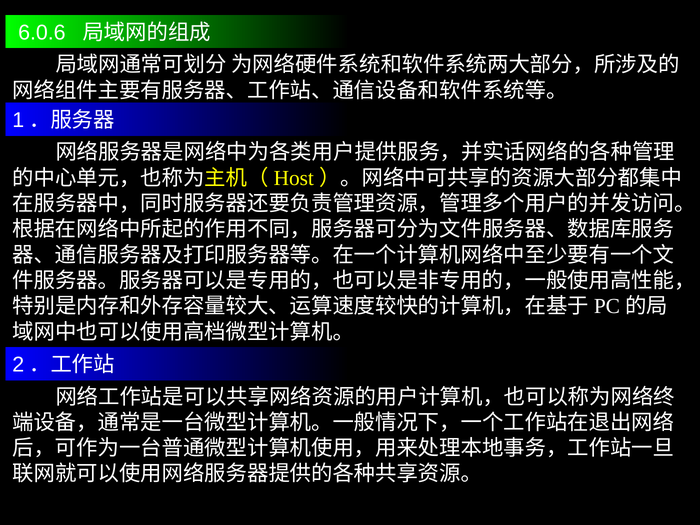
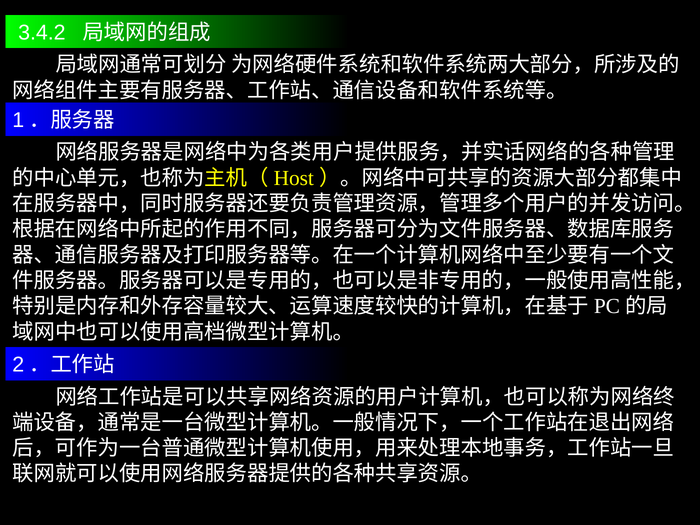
6.0.6: 6.0.6 -> 3.4.2 (42, 33)
